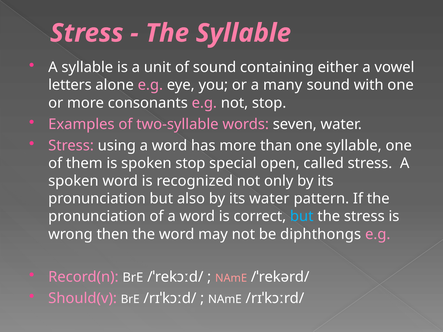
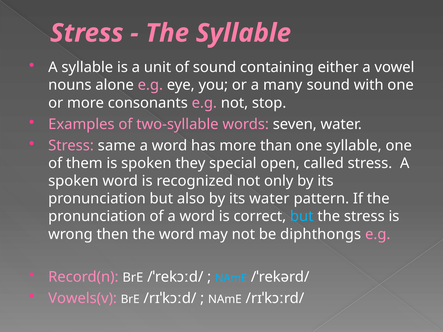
letters: letters -> nouns (70, 85)
using: using -> same (117, 146)
spoken stop: stop -> they (190, 163)
NAmE colour: pink -> light blue (231, 278)
Should(v: Should(v -> Vowels(v (83, 299)
